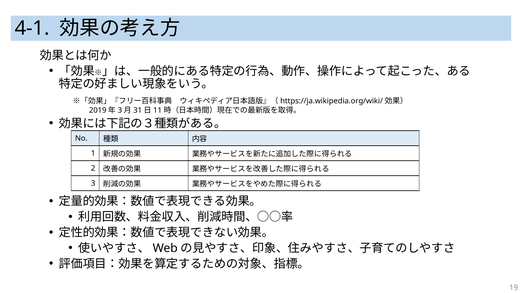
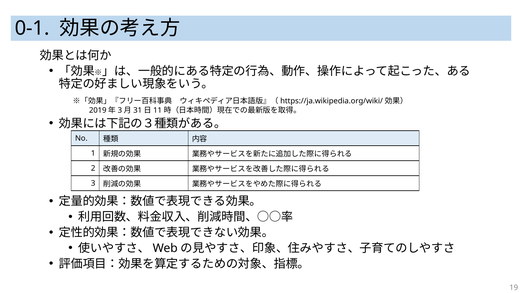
4-1: 4-1 -> 0-1 (32, 28)
